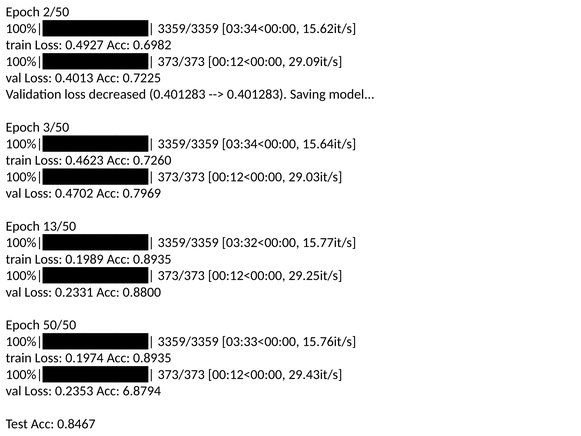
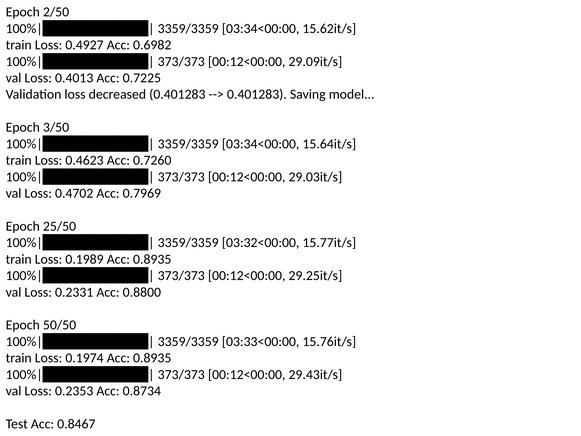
13/50: 13/50 -> 25/50 (60, 226)
6.8794: 6.8794 -> 0.8734 (142, 391)
